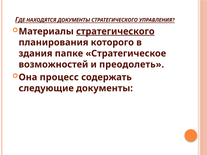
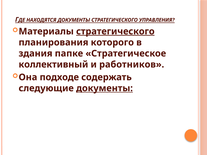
возможностей: возможностей -> коллективный (53, 65)
преодолеть: преодолеть -> работников (132, 65)
процесс: процесс -> подходе (59, 77)
документы underline: none -> present (105, 88)
